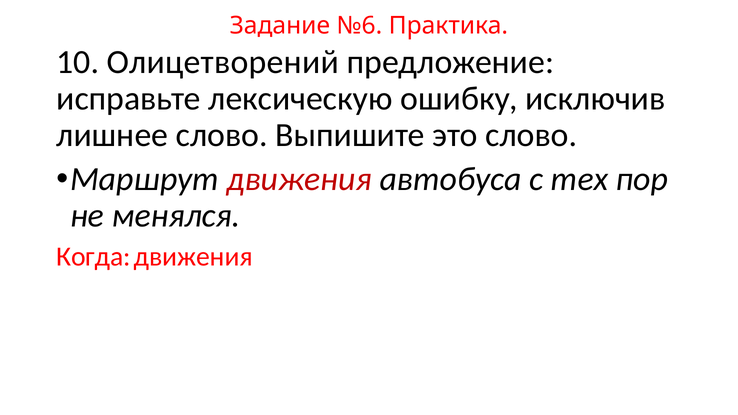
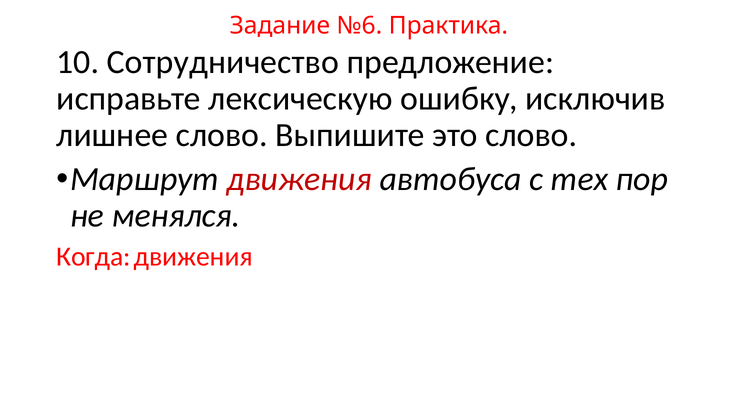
Олицетворений: Олицетворений -> Сотрудничество (223, 62)
